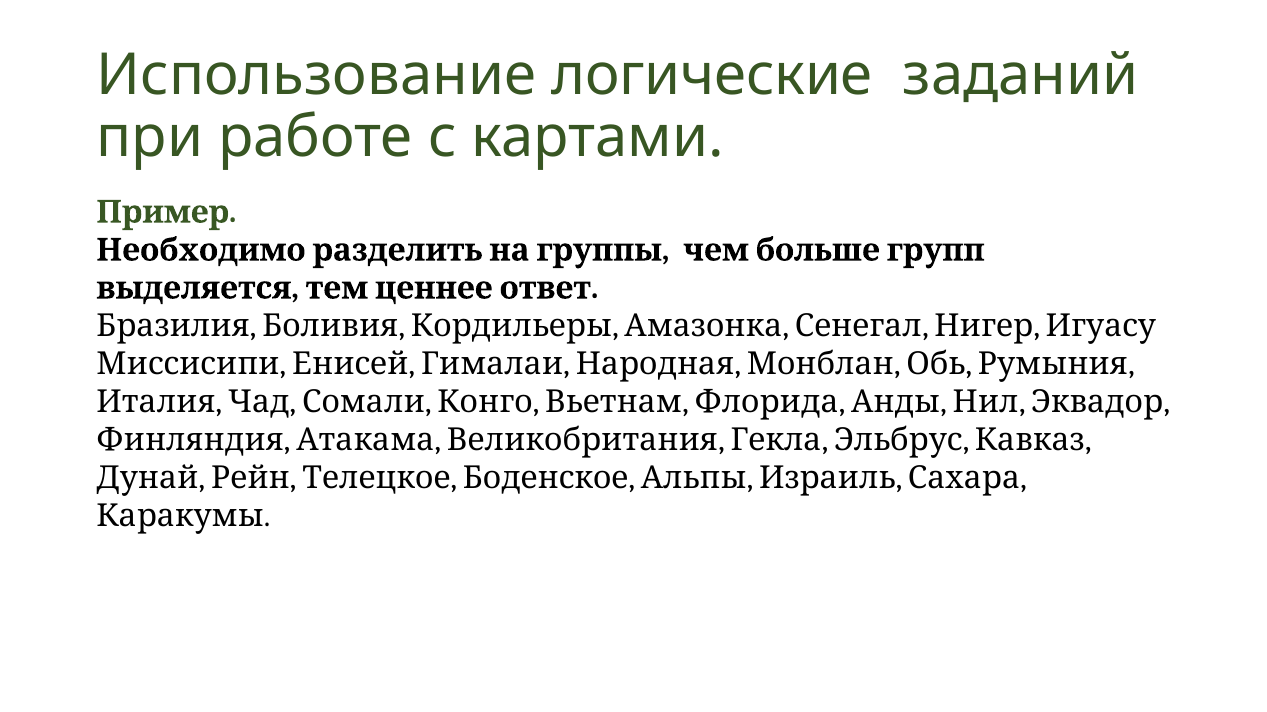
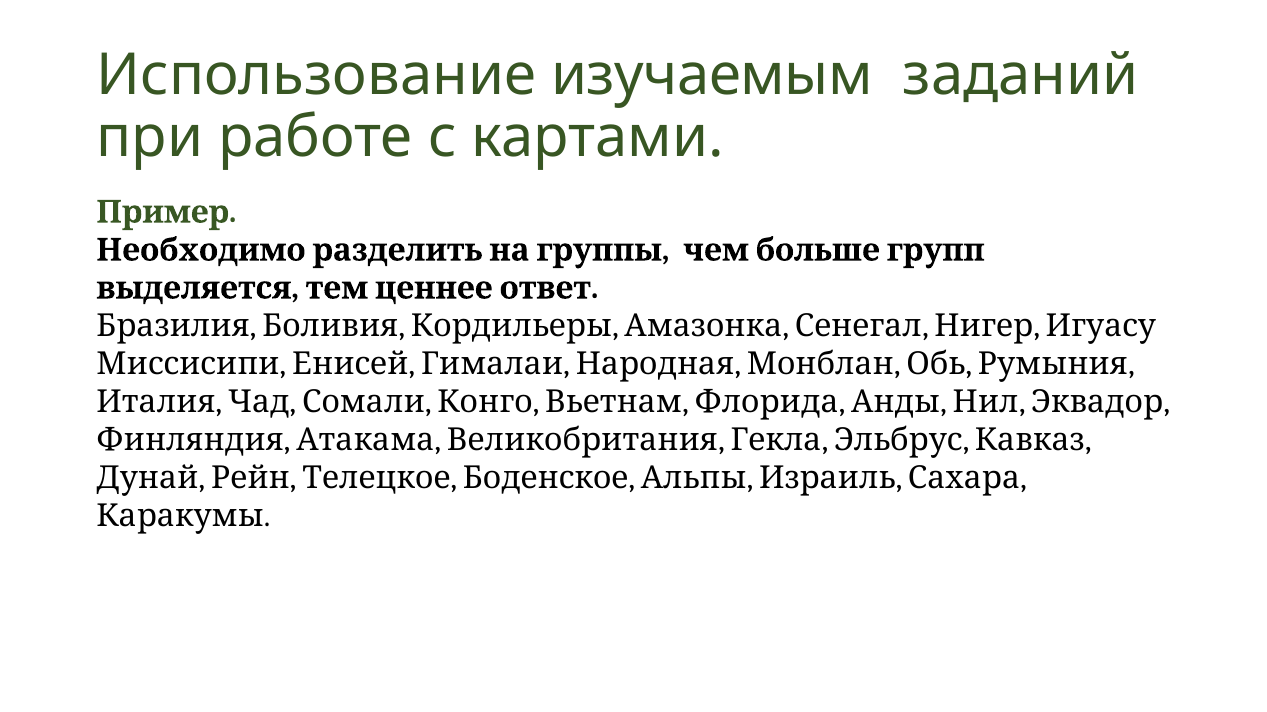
логические: логические -> изучаемым (712, 75)
